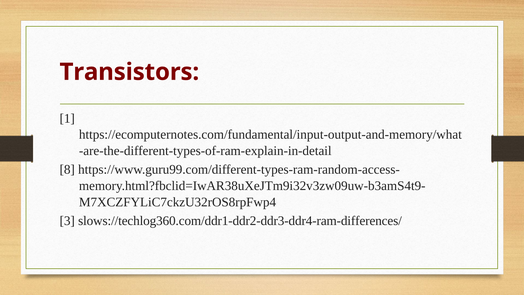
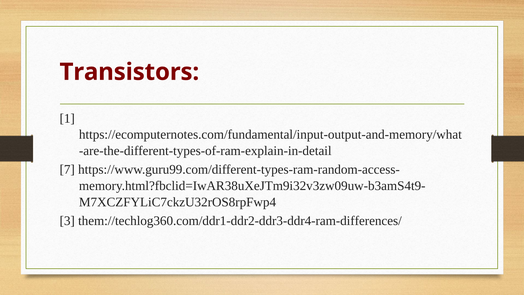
8: 8 -> 7 (67, 169)
slows://techlog360.com/ddr1-ddr2-ddr3-ddr4-ram-differences/: slows://techlog360.com/ddr1-ddr2-ddr3-ddr4-ram-differences/ -> them://techlog360.com/ddr1-ddr2-ddr3-ddr4-ram-differences/ (240, 221)
